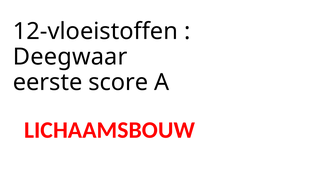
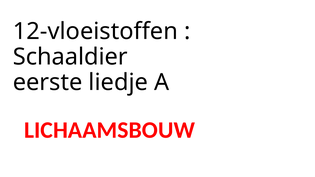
Deegwaar: Deegwaar -> Schaaldier (70, 57)
score: score -> liedje (118, 82)
